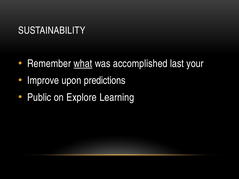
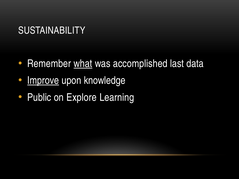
your: your -> data (195, 64)
Improve underline: none -> present (43, 81)
predictions: predictions -> knowledge (105, 81)
